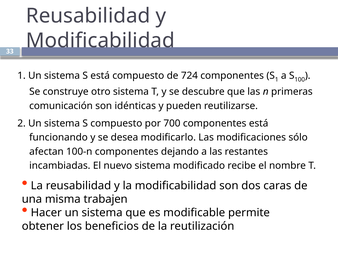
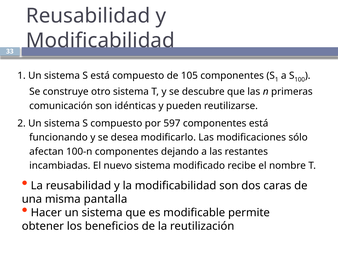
724: 724 -> 105 (189, 76)
700: 700 -> 597 (172, 124)
trabajen: trabajen -> pantalla (105, 200)
